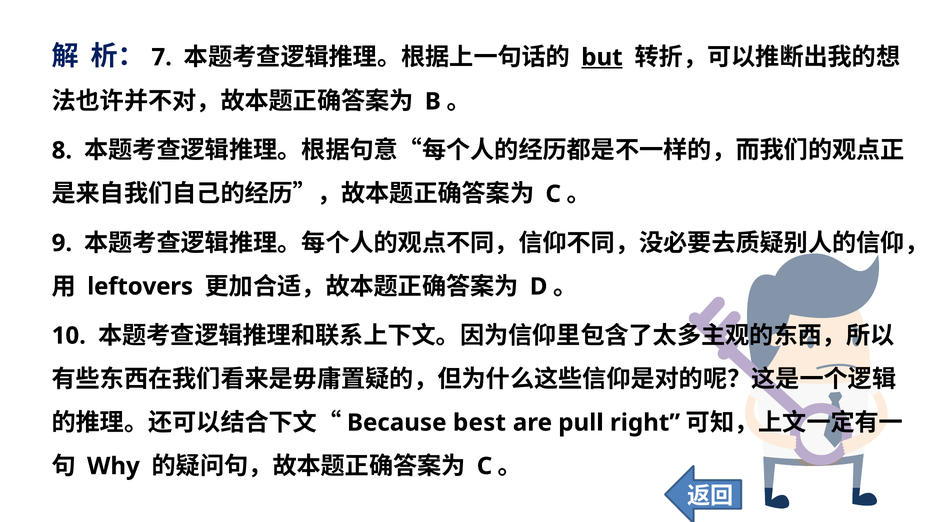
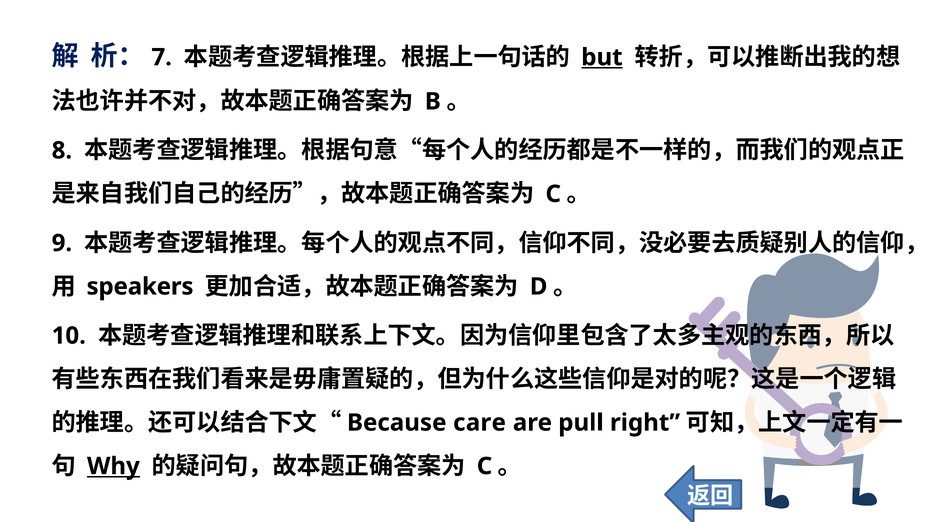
leftovers: leftovers -> speakers (140, 287)
best: best -> care (479, 423)
Why underline: none -> present (113, 466)
